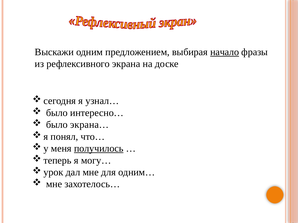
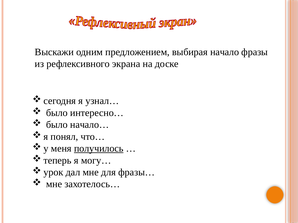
начало underline: present -> none (225, 52)
экрана…: экрана… -> начало… (90, 125)
одним…: одним… -> фразы… (137, 173)
